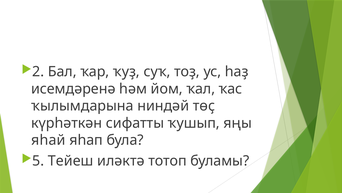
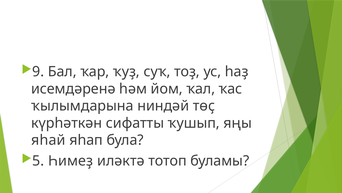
2: 2 -> 9 (38, 71)
Тейеш: Тейеш -> Һимеҙ (71, 160)
